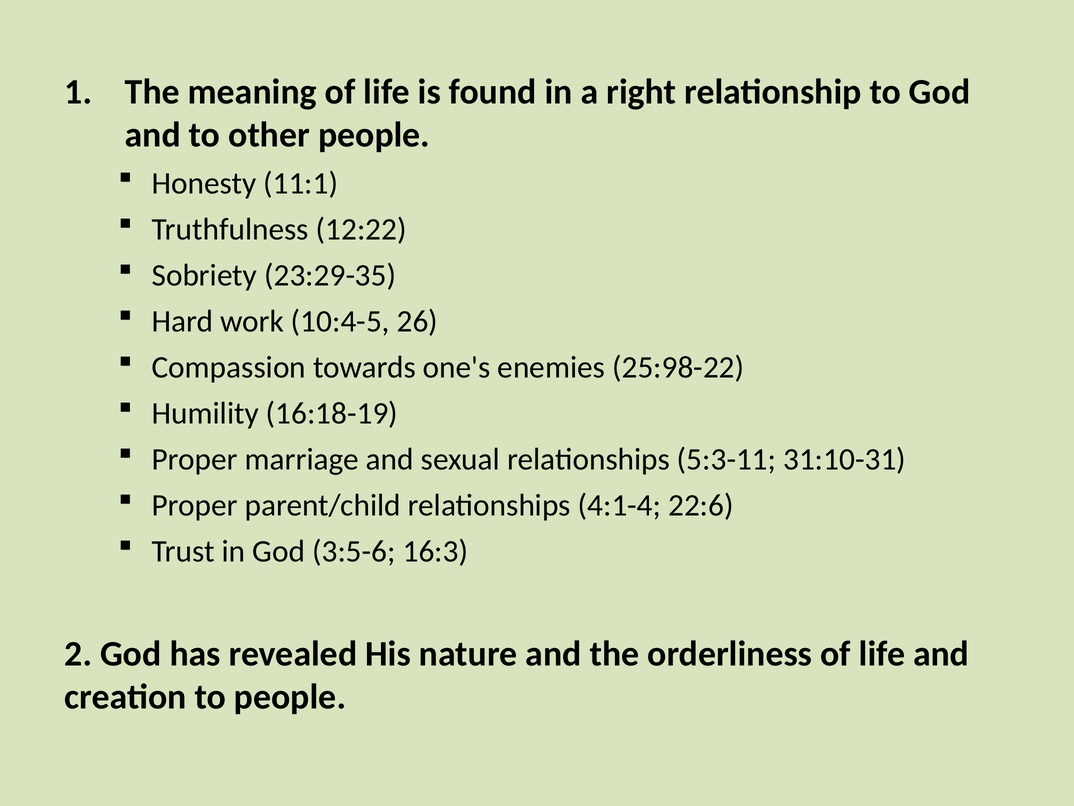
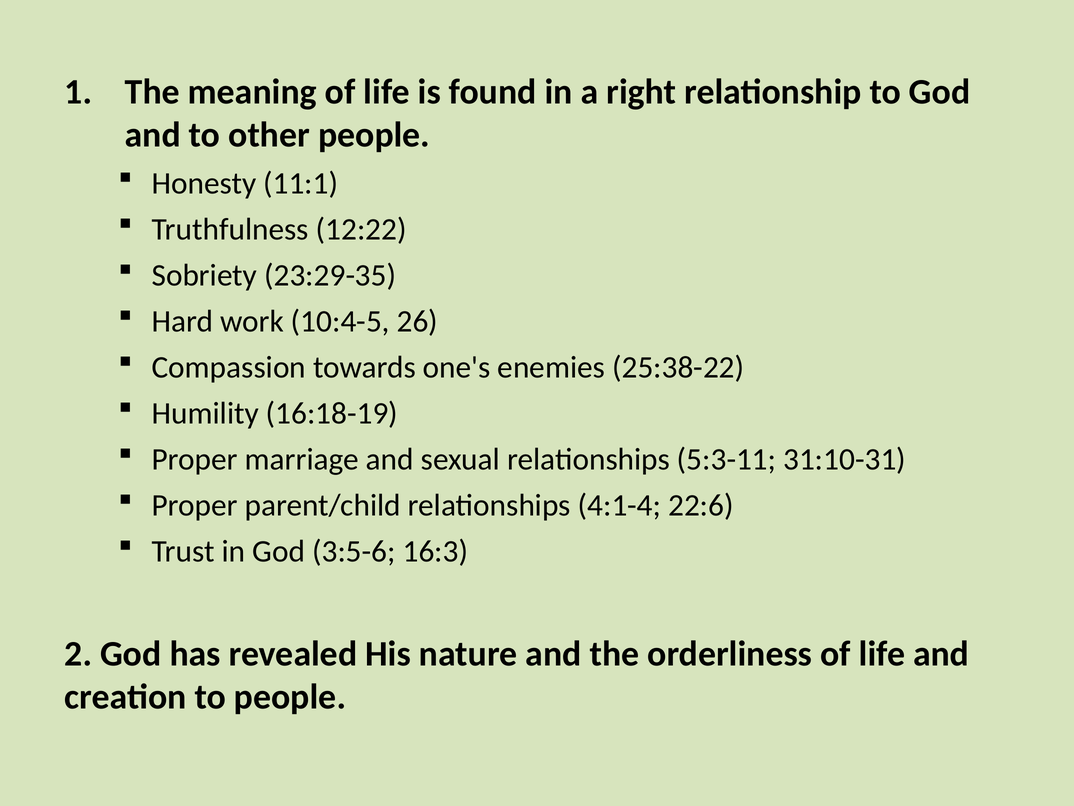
25:98-22: 25:98-22 -> 25:38-22 (678, 367)
